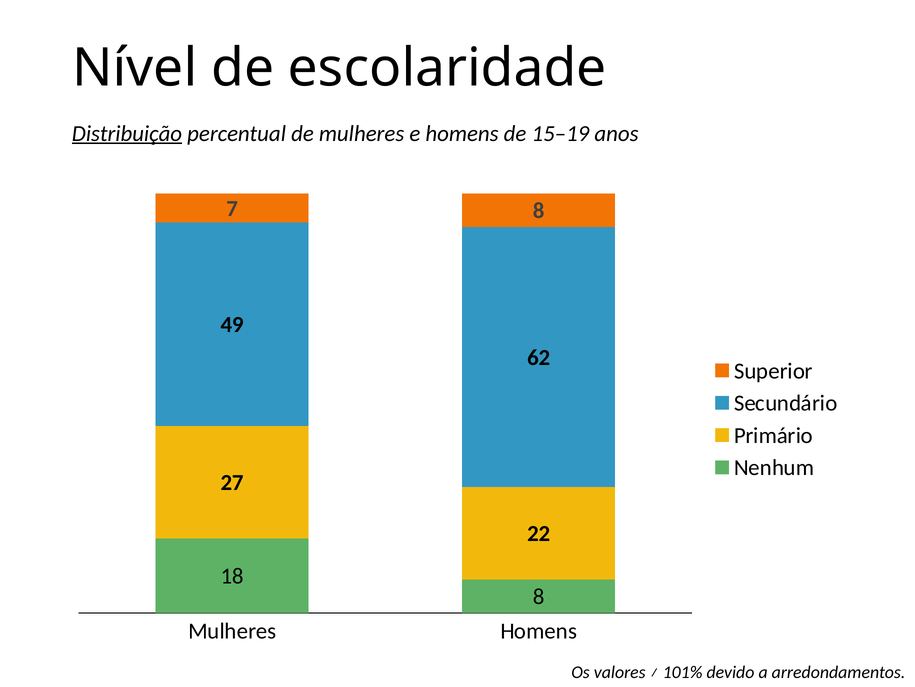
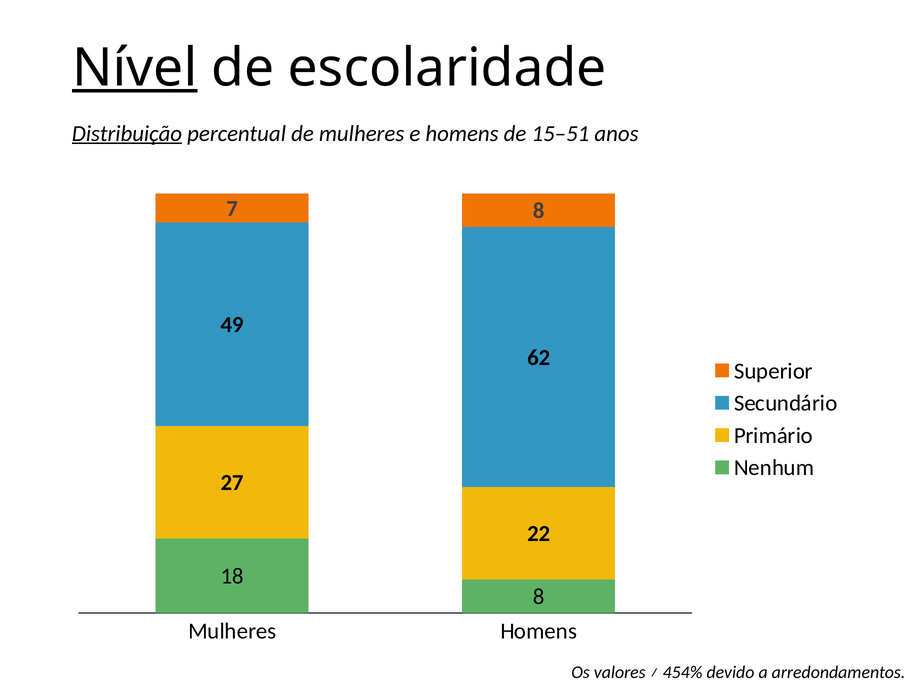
Nível underline: none -> present (135, 68)
15–19: 15–19 -> 15–51 (560, 133)
101%: 101% -> 454% (683, 672)
